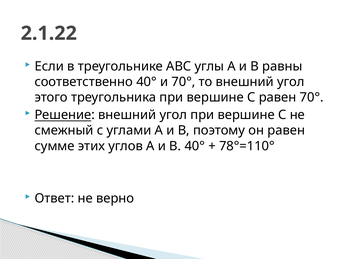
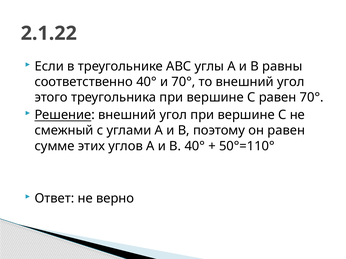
78°=110°: 78°=110° -> 50°=110° (247, 146)
